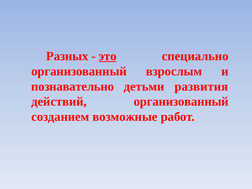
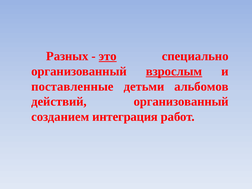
взрослым underline: none -> present (174, 71)
познавательно: познавательно -> поставленные (72, 86)
развития: развития -> альбомов (201, 86)
возможные: возможные -> интеграция (125, 117)
